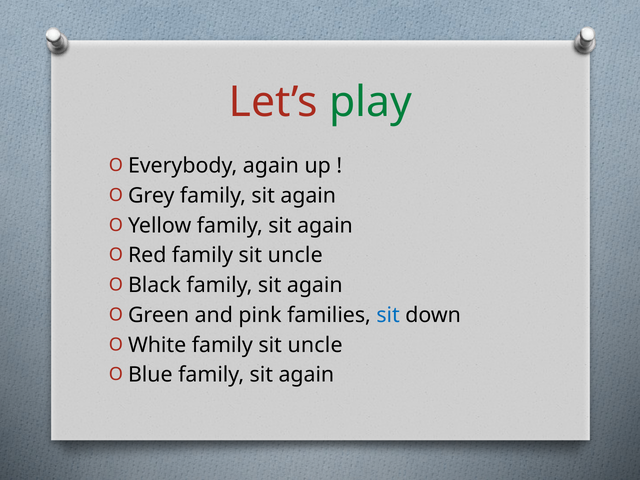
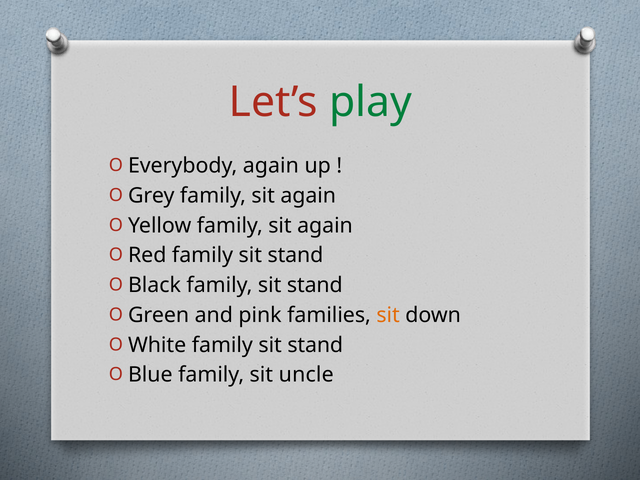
Red family sit uncle: uncle -> stand (295, 255)
Black family sit again: again -> stand (315, 285)
sit colour: blue -> orange (388, 315)
White family sit uncle: uncle -> stand (315, 345)
Blue family sit again: again -> uncle (306, 375)
